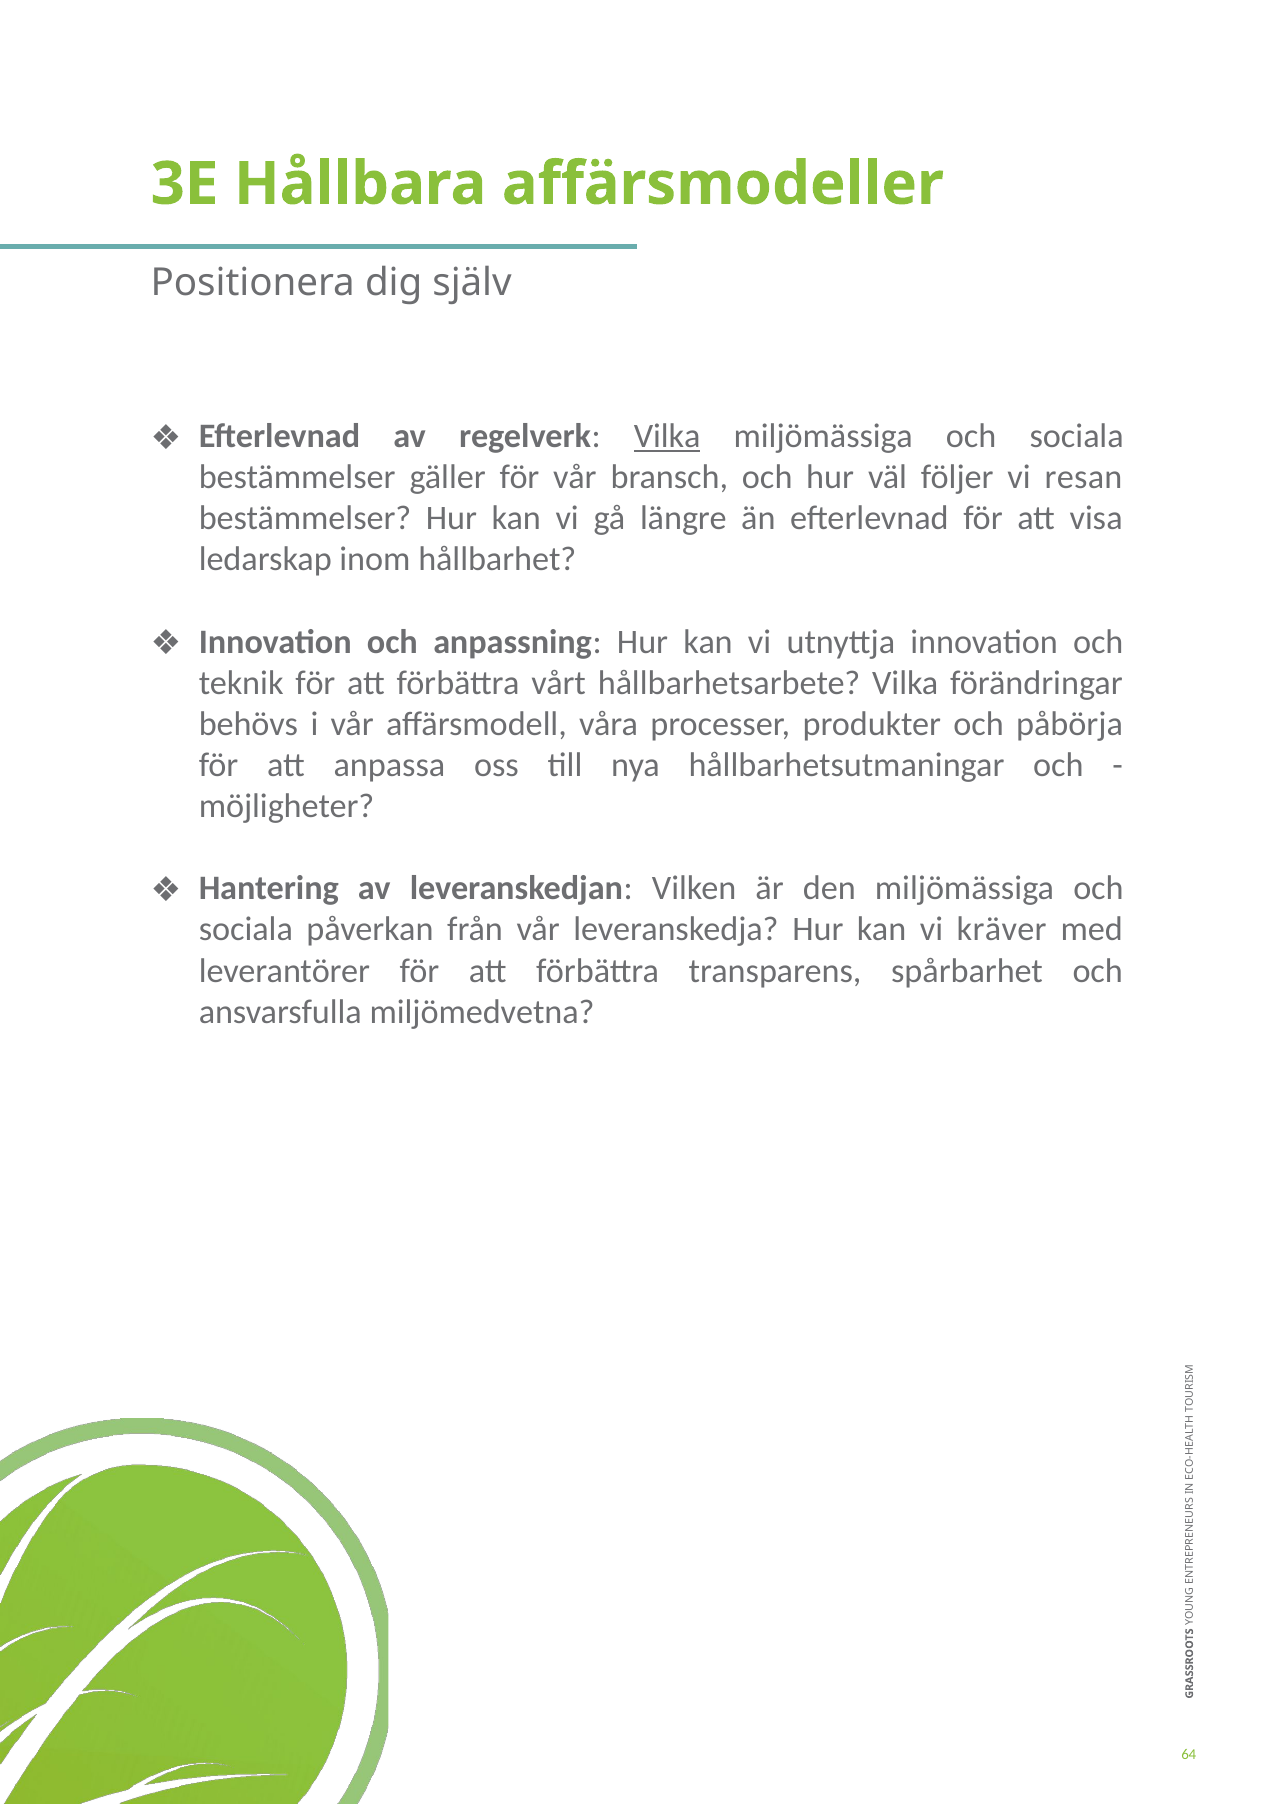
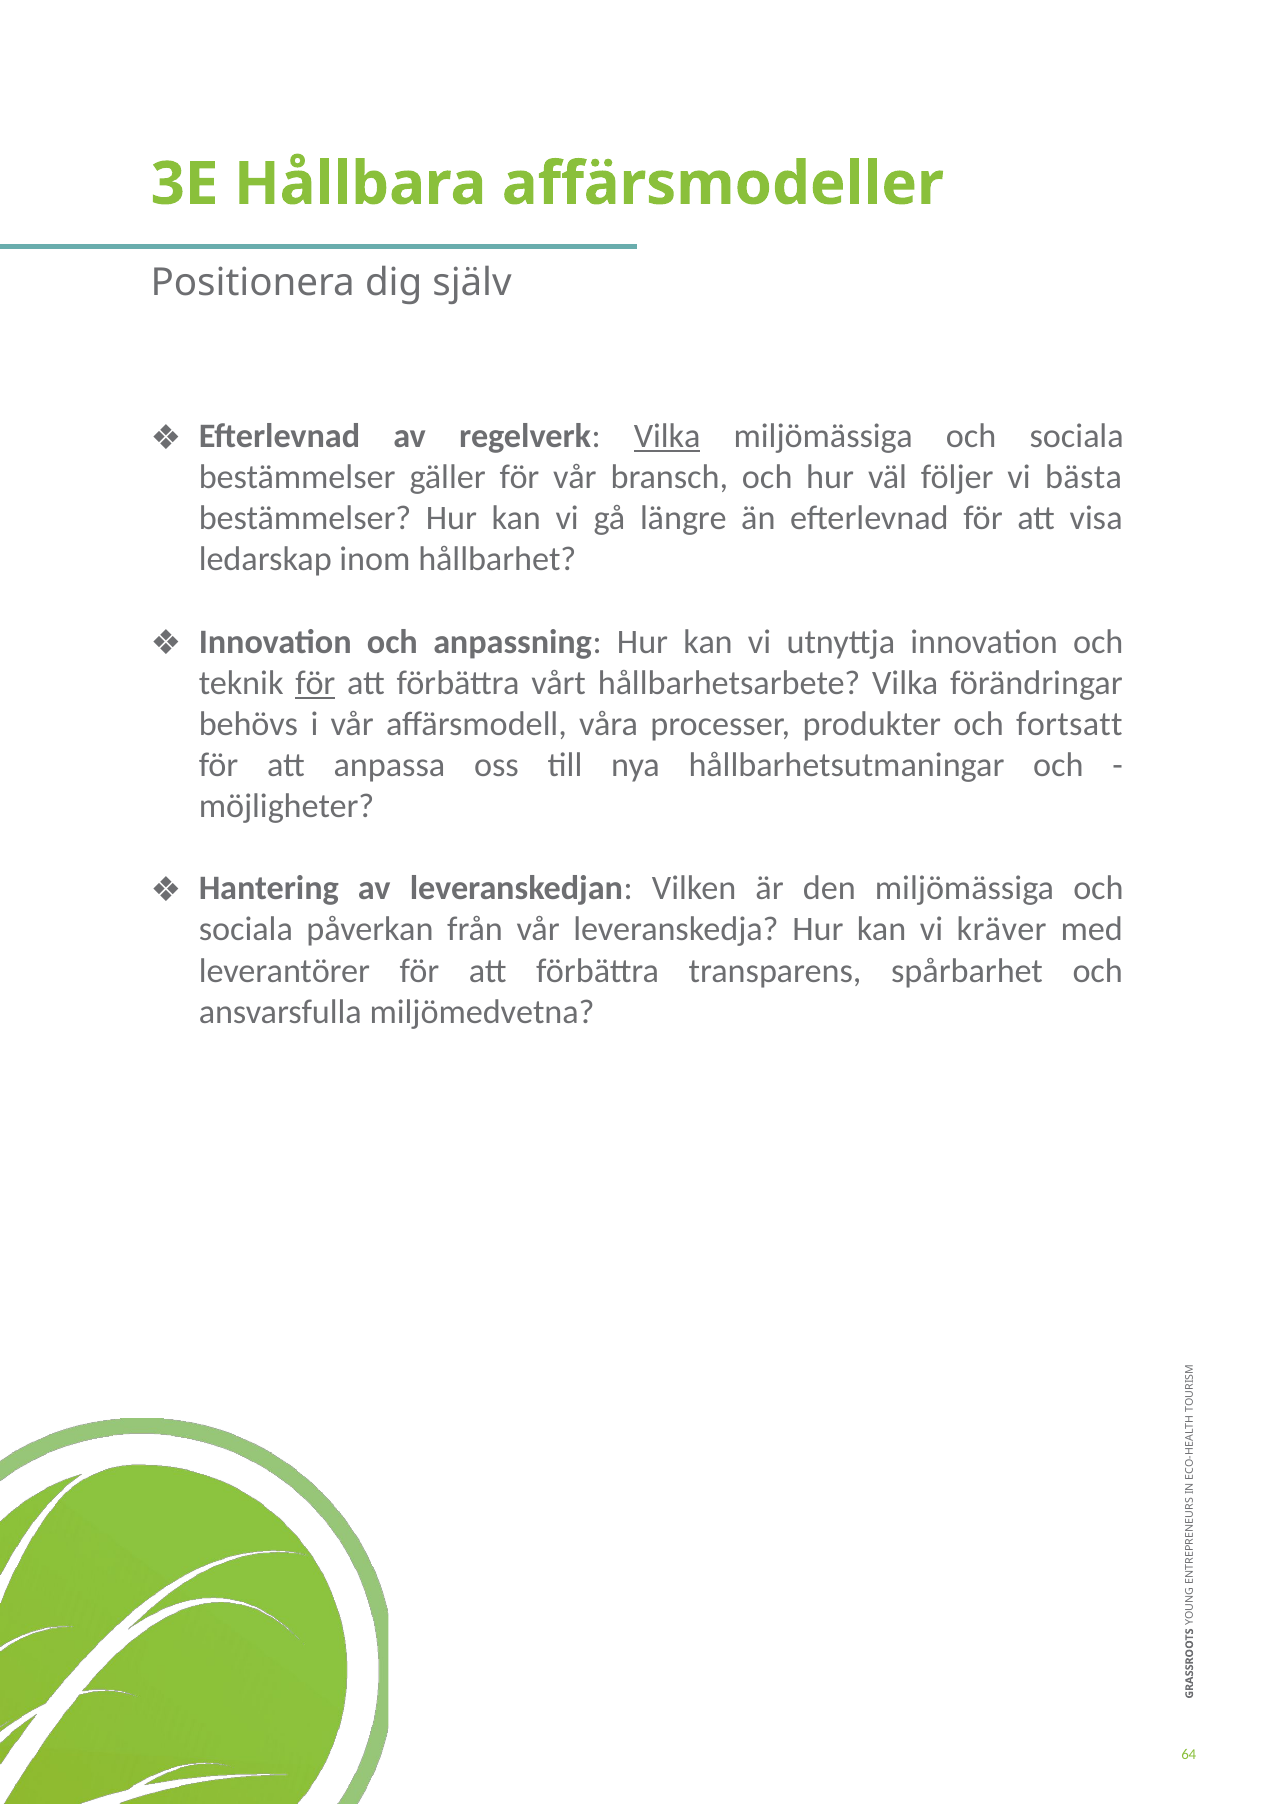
resan: resan -> bästa (1083, 477)
för underline: none -> present (315, 683)
påbörja: påbörja -> fortsatt (1069, 724)
